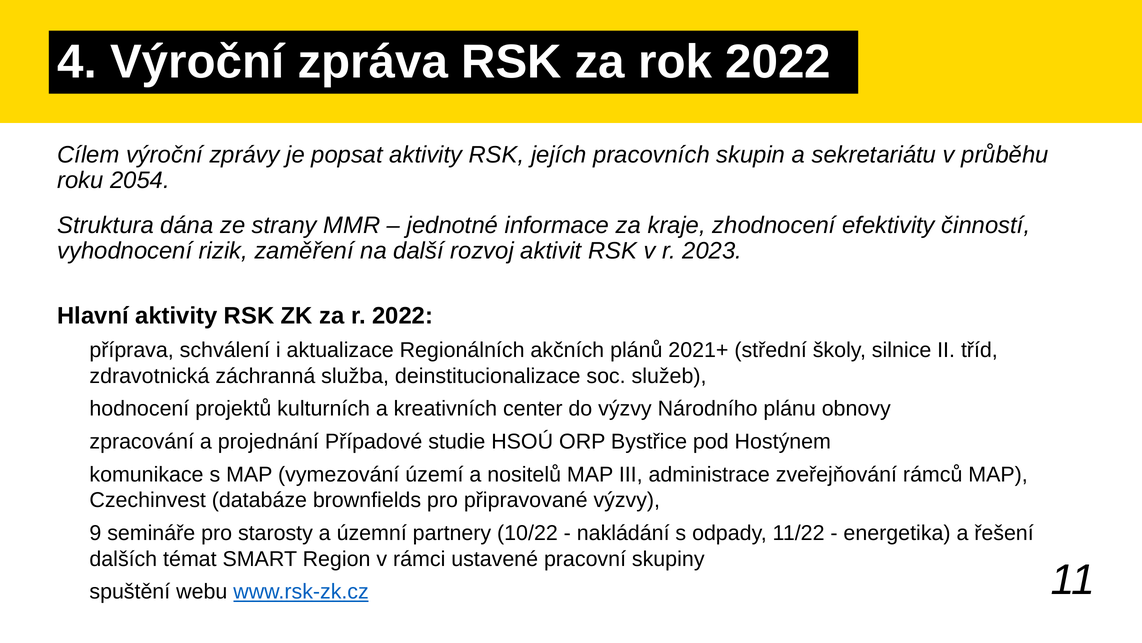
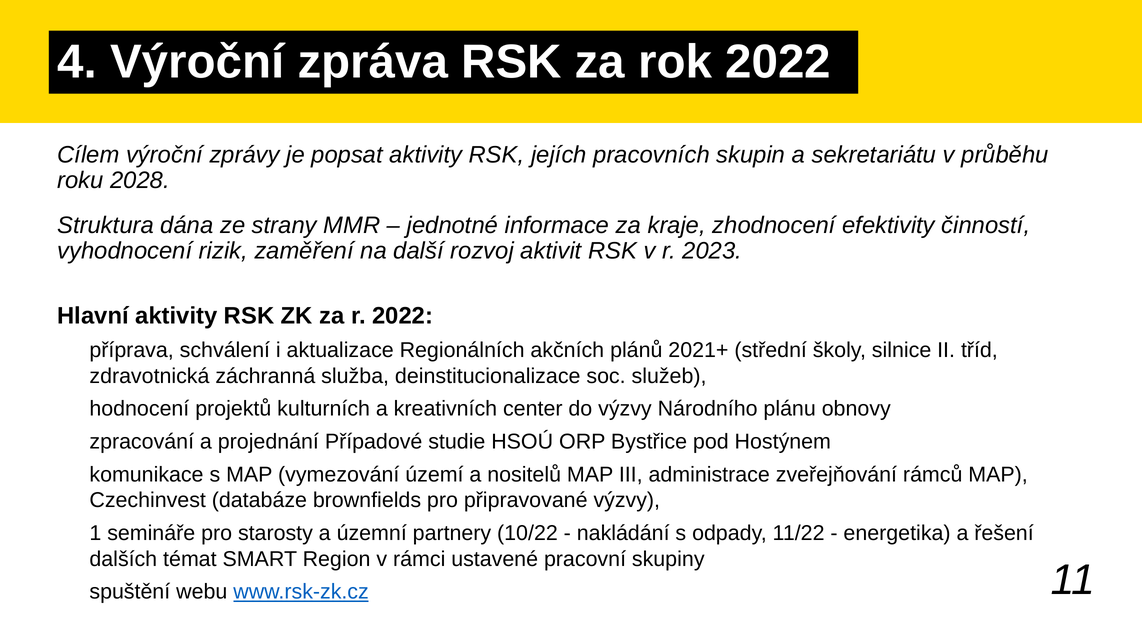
2054: 2054 -> 2028 (140, 180)
9: 9 -> 1 (95, 533)
